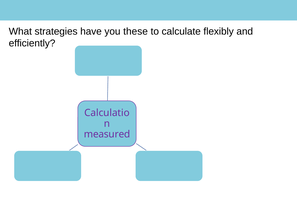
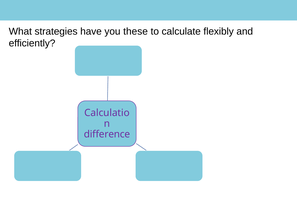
measured: measured -> difference (107, 134)
